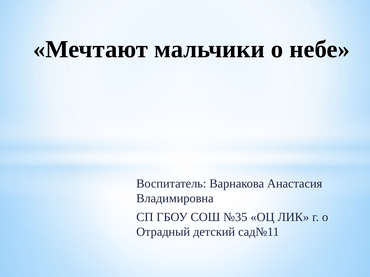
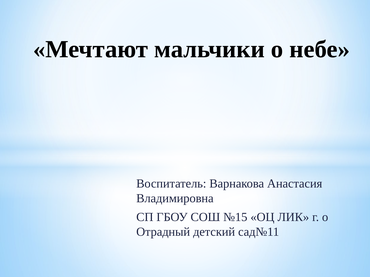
№35: №35 -> №15 (235, 217)
